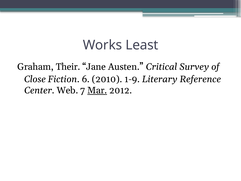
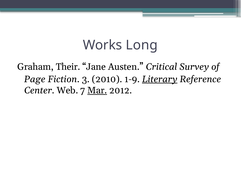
Least: Least -> Long (142, 45)
Close: Close -> Page (35, 79)
6: 6 -> 3 (86, 79)
Literary underline: none -> present (160, 79)
